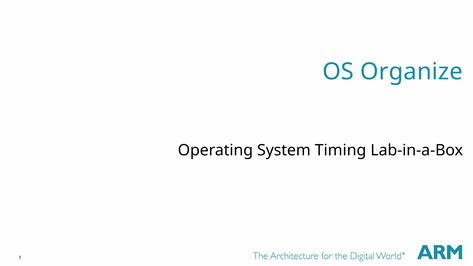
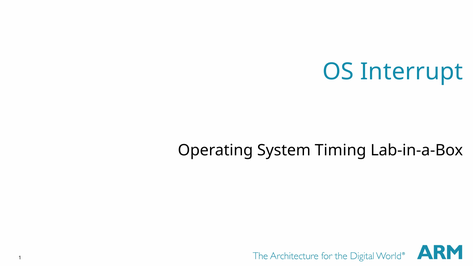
Organize: Organize -> Interrupt (412, 72)
